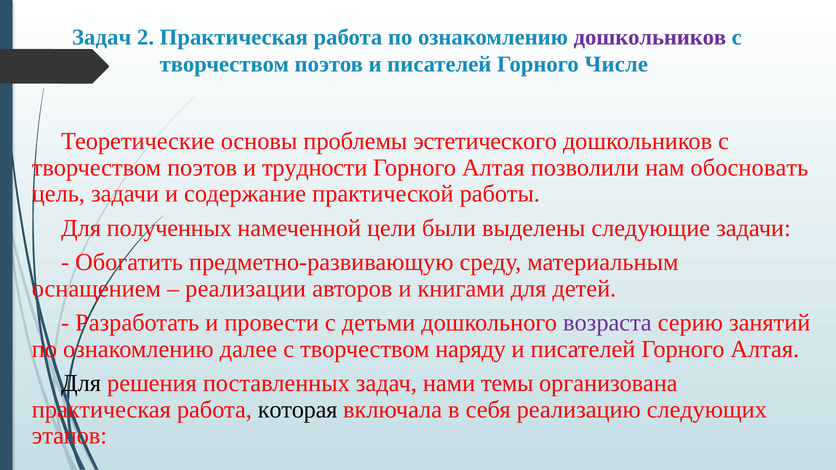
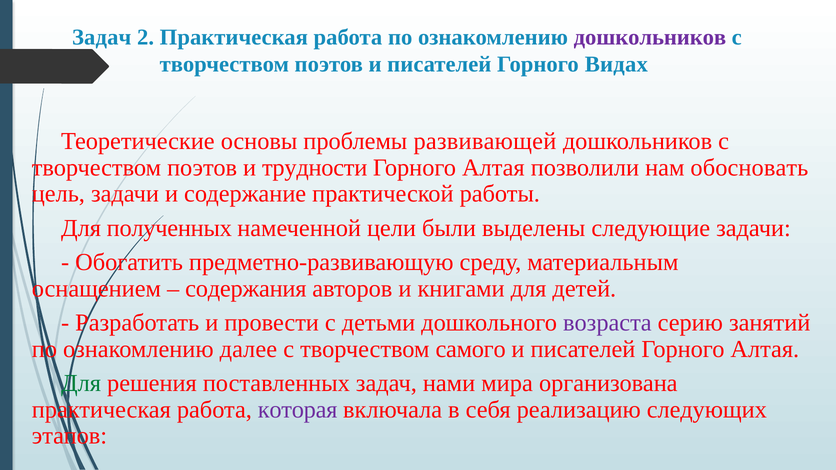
Числе: Числе -> Видах (616, 64)
эстетического: эстетического -> развивающей (485, 141)
реализации: реализации -> содержания (246, 289)
наряду: наряду -> самого (471, 349)
Для colour: black -> green (81, 383)
темы: темы -> мира (507, 383)
которая colour: black -> purple (298, 410)
